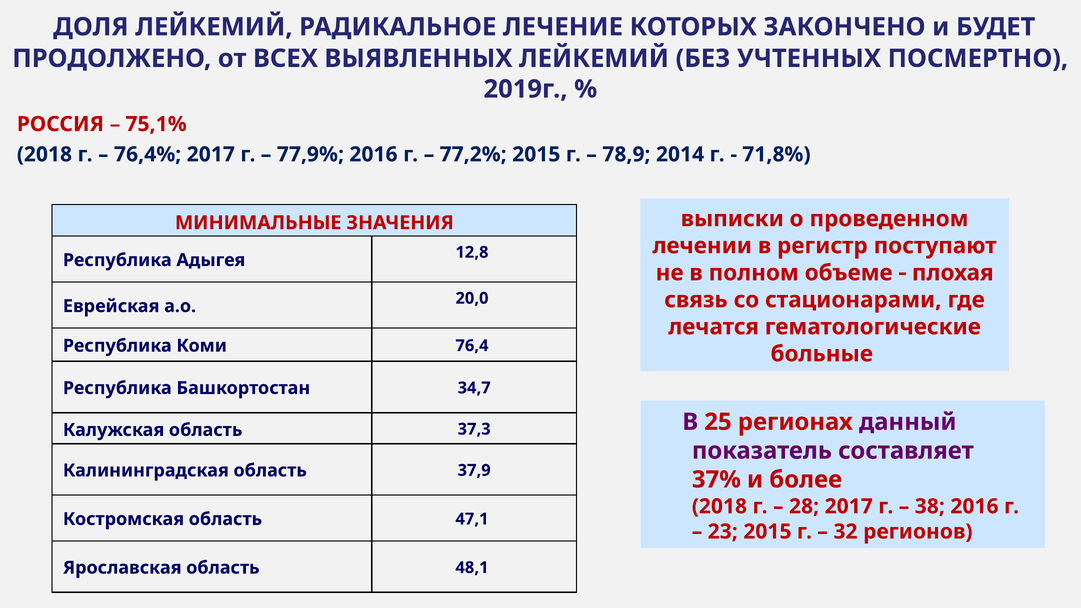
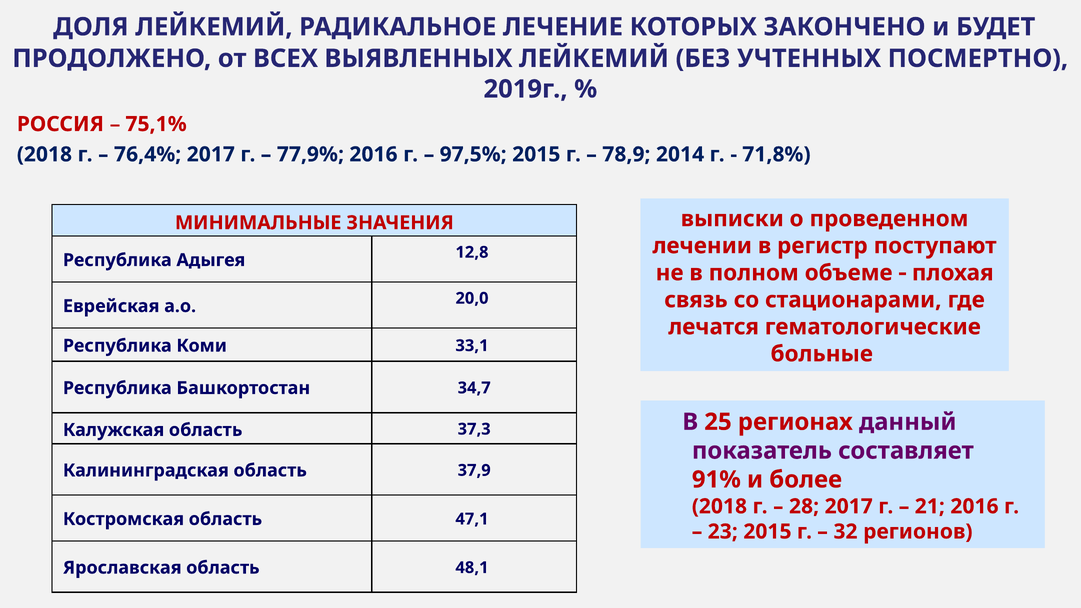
77,2%: 77,2% -> 97,5% (473, 154)
76,4: 76,4 -> 33,1 (472, 346)
37%: 37% -> 91% (716, 480)
38: 38 -> 21 (930, 506)
